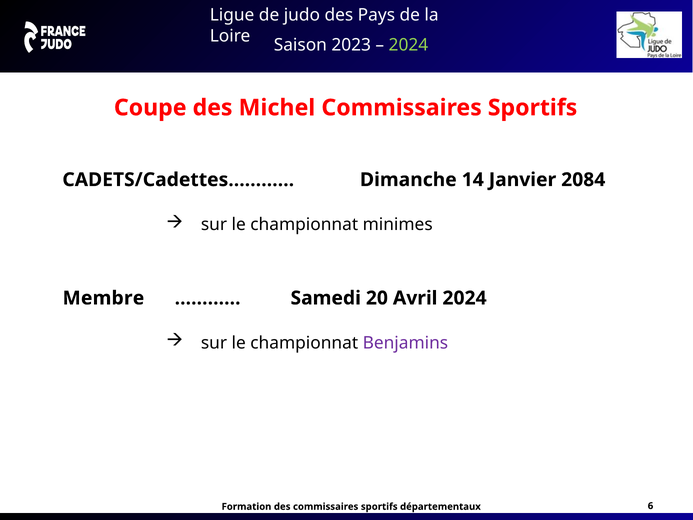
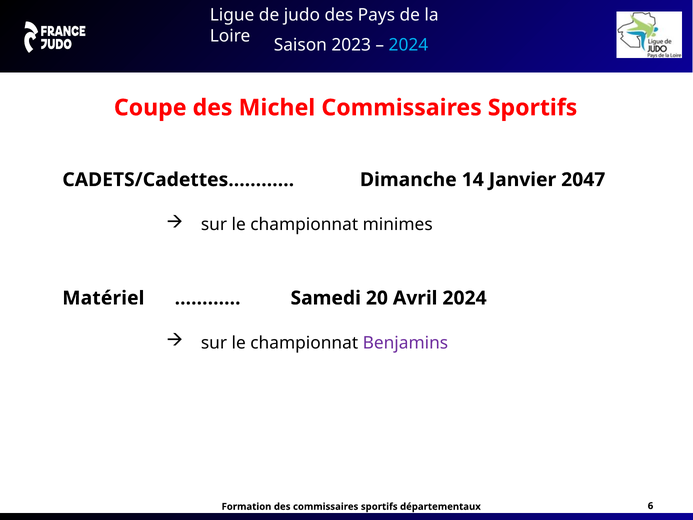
2024 colour: light green -> light blue (408, 45)
2084: 2084 -> 2047 (583, 180)
Membre: Membre -> Matériel (103, 298)
